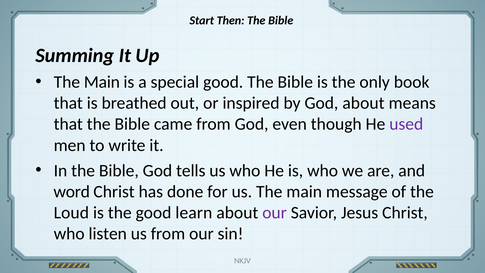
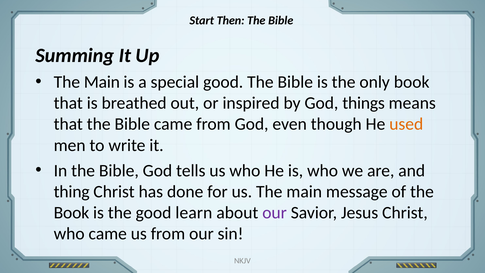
God about: about -> things (364, 103)
used colour: purple -> orange (406, 124)
word: word -> thing (72, 191)
Loud: Loud -> Book (71, 212)
who listen: listen -> came (108, 233)
